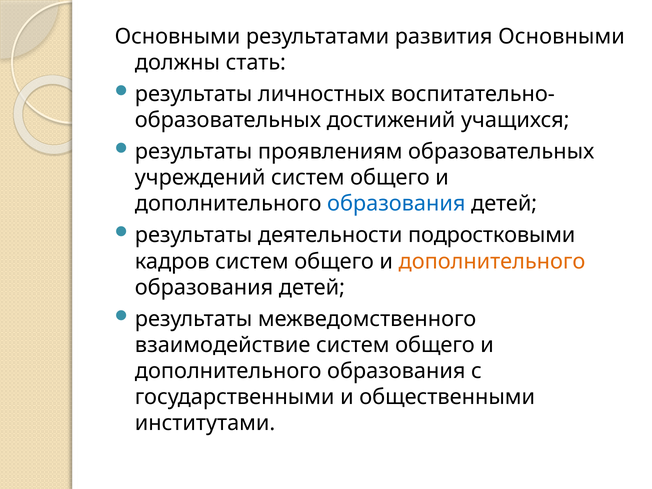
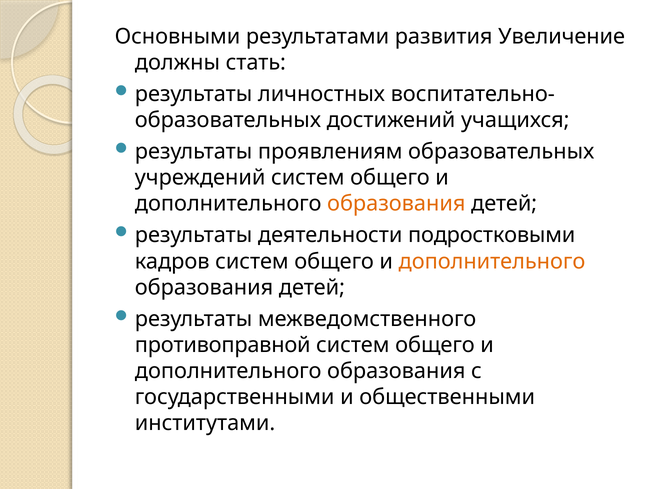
развития Основными: Основными -> Увеличение (562, 36)
образования colour: blue -> orange (396, 204)
взаимодействие: взаимодействие -> противоправной (223, 345)
